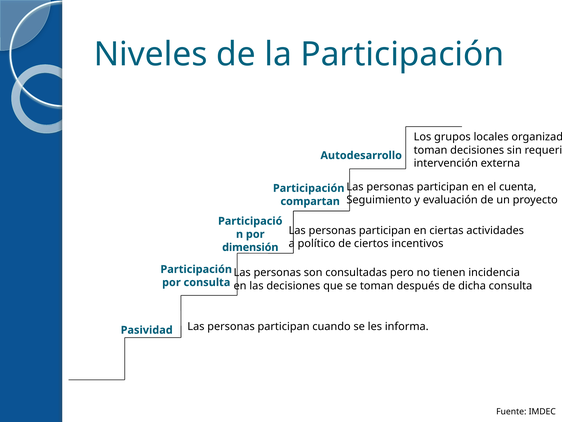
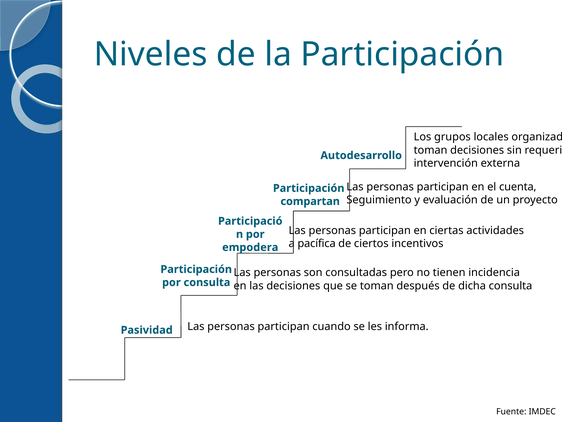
político: político -> pacífica (317, 243)
dimensión: dimensión -> empodera (250, 247)
